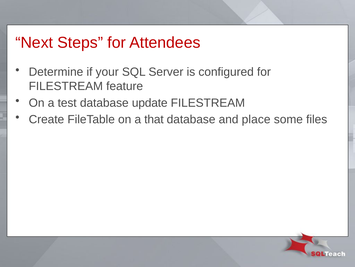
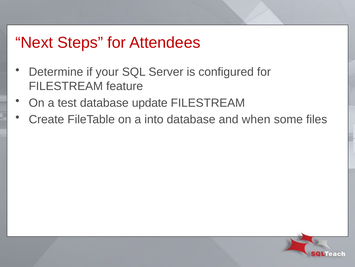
that: that -> into (154, 119)
place: place -> when (256, 119)
